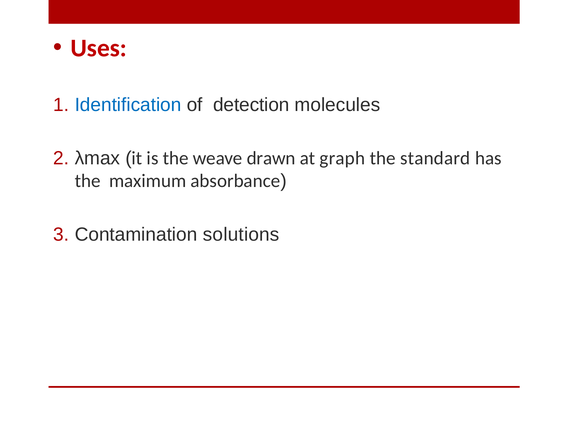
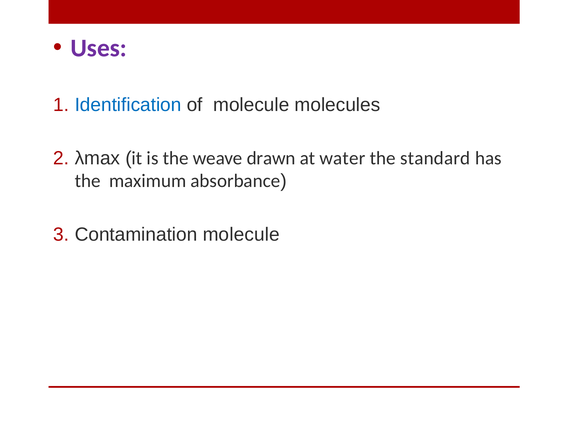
Uses colour: red -> purple (99, 48)
of detection: detection -> molecule (251, 105)
graph: graph -> water (342, 158)
Contamination solutions: solutions -> molecule (241, 234)
